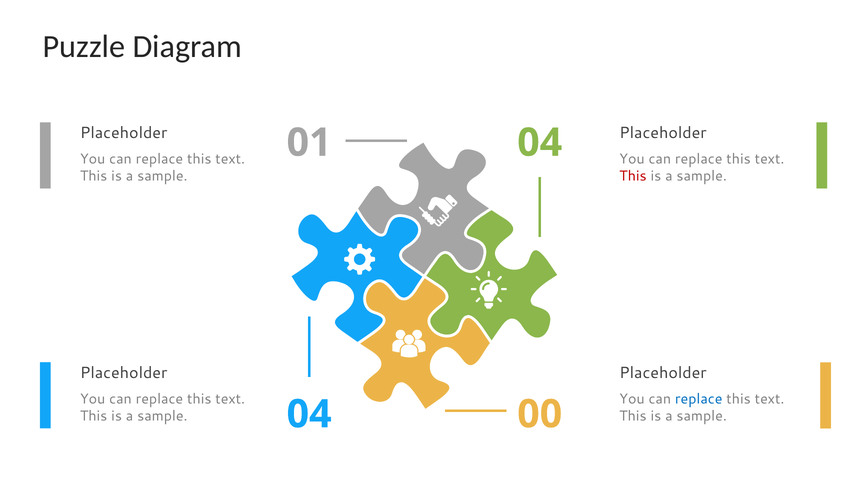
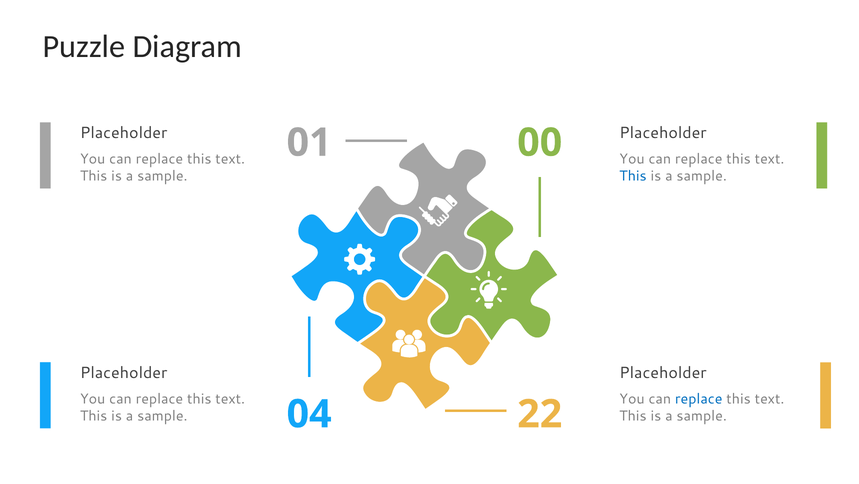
01 04: 04 -> 00 (540, 143)
This colour: red -> blue (633, 176)
00: 00 -> 22 (540, 414)
